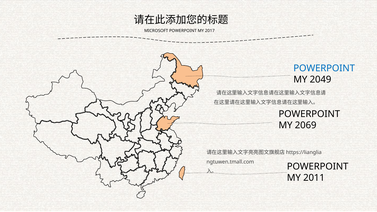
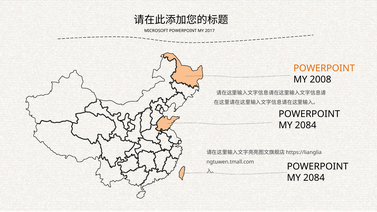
POWERPOINT colour: blue -> orange (324, 68)
2049: 2049 -> 2008 (320, 80)
2069: 2069 -> 2084 (306, 125)
2011: 2011 -> 2084 (314, 178)
